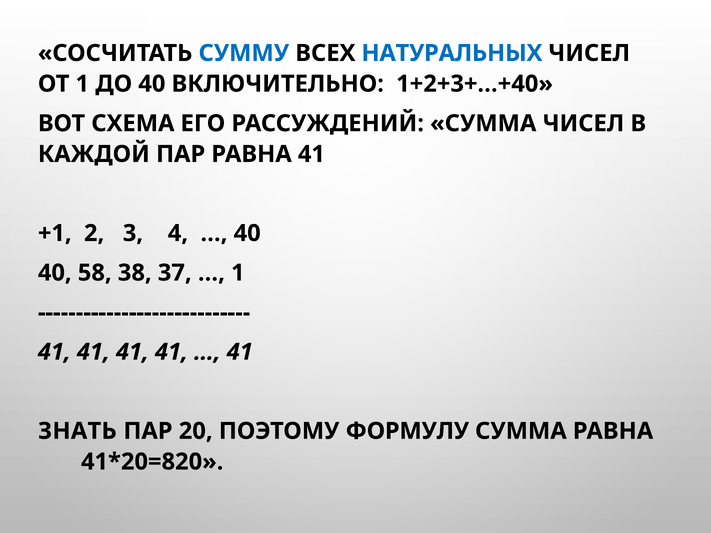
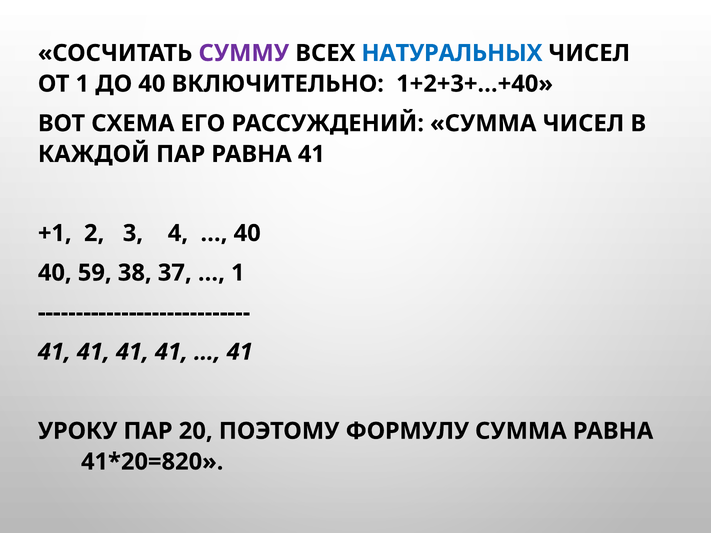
СУММУ colour: blue -> purple (244, 53)
58: 58 -> 59 (95, 273)
ЗНАТЬ: ЗНАТЬ -> УРОКУ (78, 431)
